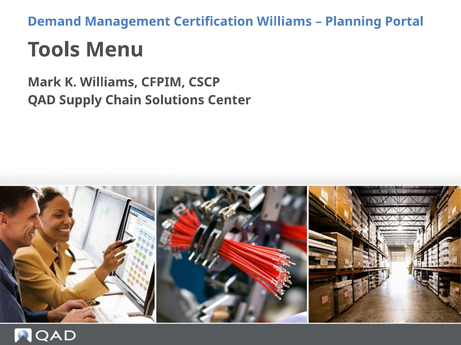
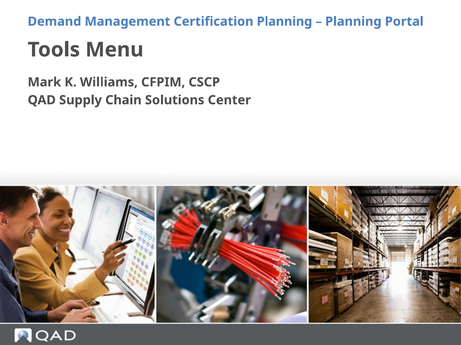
Certification Williams: Williams -> Planning (284, 22)
